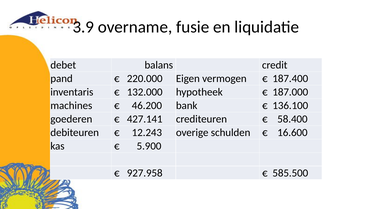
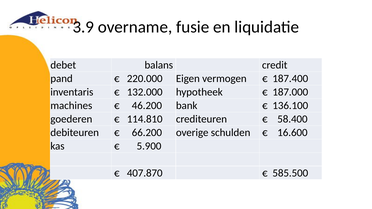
427.141: 427.141 -> 114.810 (145, 119)
12.243: 12.243 -> 66.200 (147, 133)
927.958: 927.958 -> 407.870 (145, 173)
